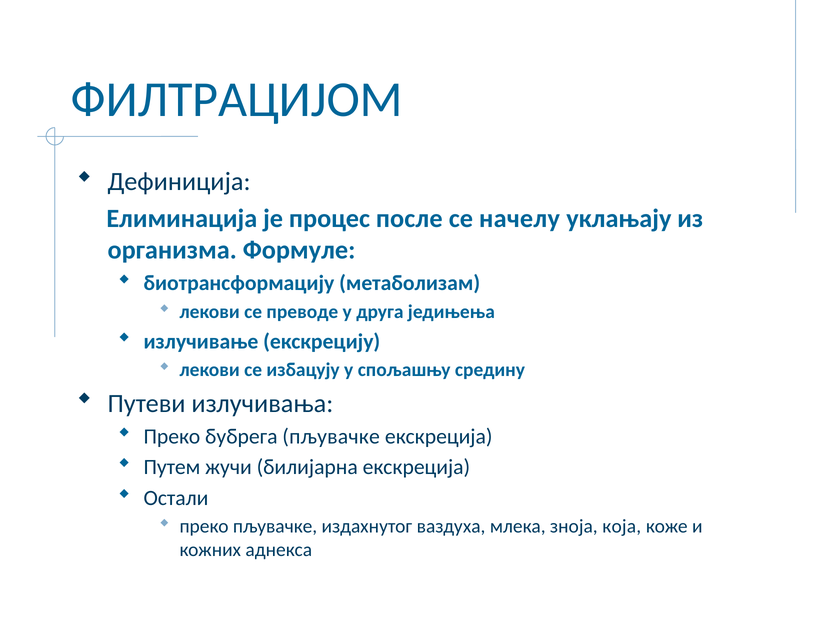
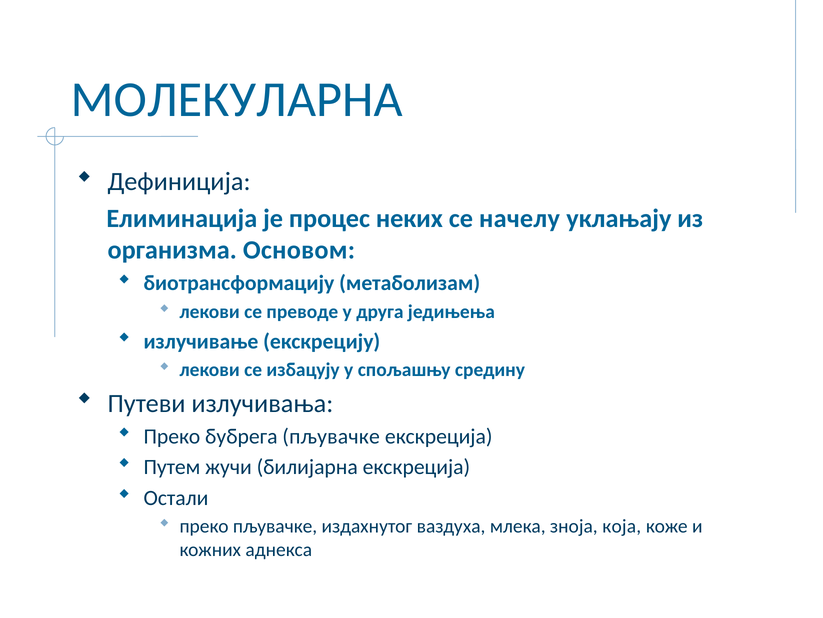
ФИЛТРАЦИЈОМ: ФИЛТРАЦИЈОМ -> МОЛЕКУЛАРНА (237, 100)
после: после -> неких (409, 218)
Формуле: Формуле -> Основом (299, 250)
